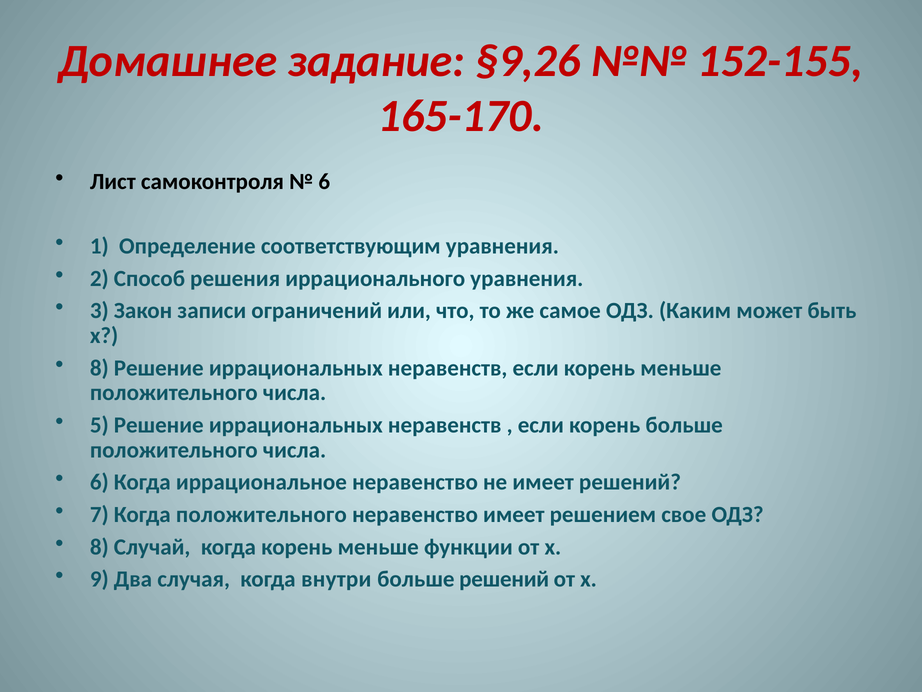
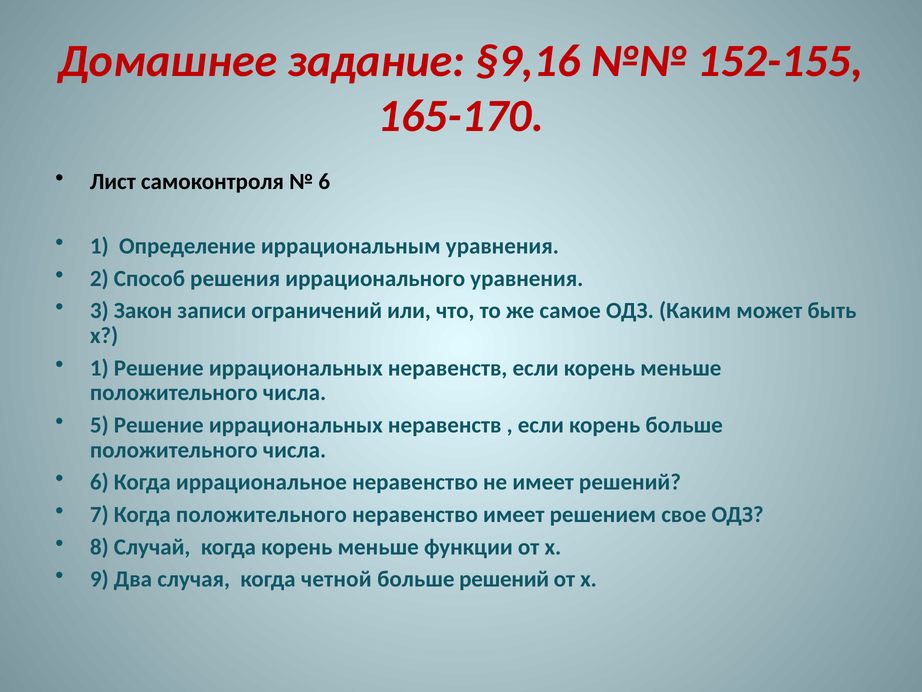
§9,26: §9,26 -> §9,16 (528, 61)
соответствующим: соответствующим -> иррациональным (351, 246)
8: 8 -> 1 (99, 368)
внутри: внутри -> четной (336, 579)
